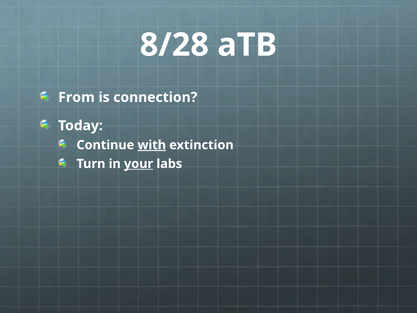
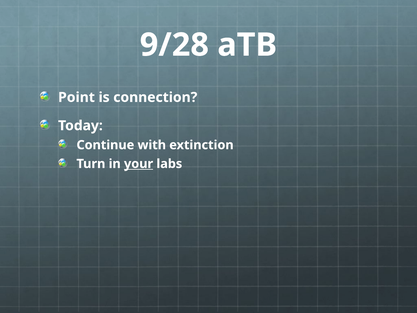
8/28: 8/28 -> 9/28 (174, 45)
From: From -> Point (76, 97)
with underline: present -> none (152, 145)
